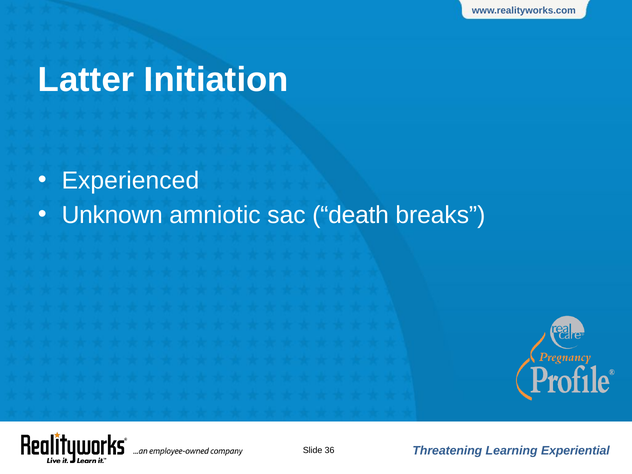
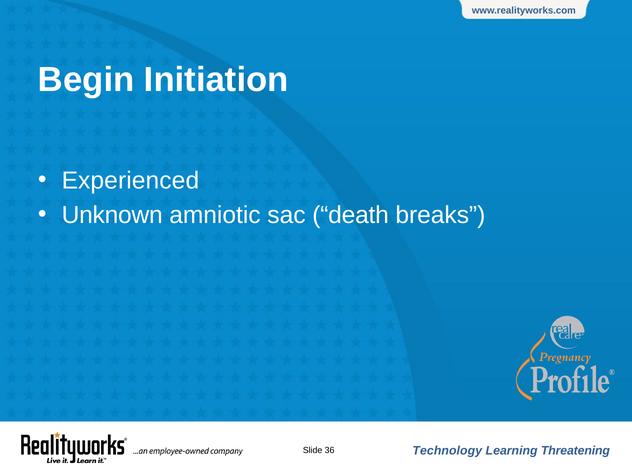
Latter: Latter -> Begin (86, 80)
Threatening: Threatening -> Technology (447, 451)
Experiential: Experiential -> Threatening (575, 451)
